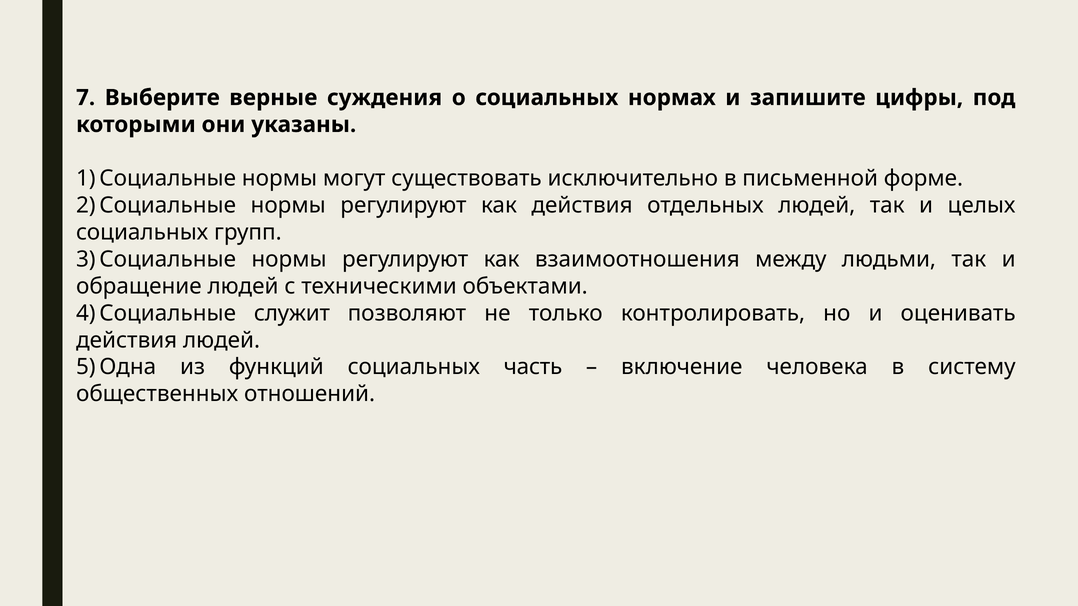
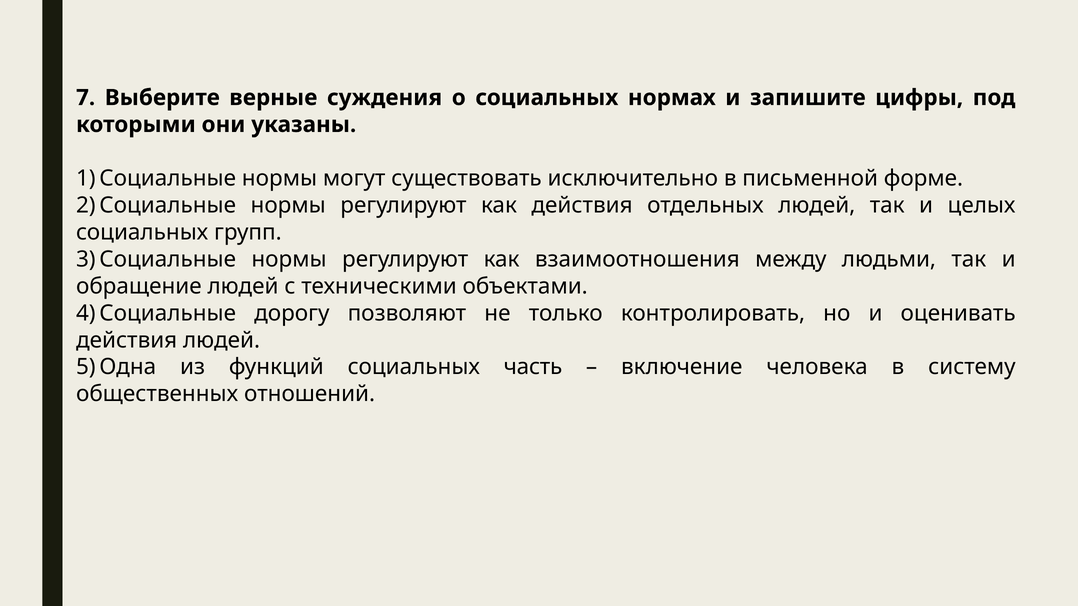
служит: служит -> дорогу (292, 313)
